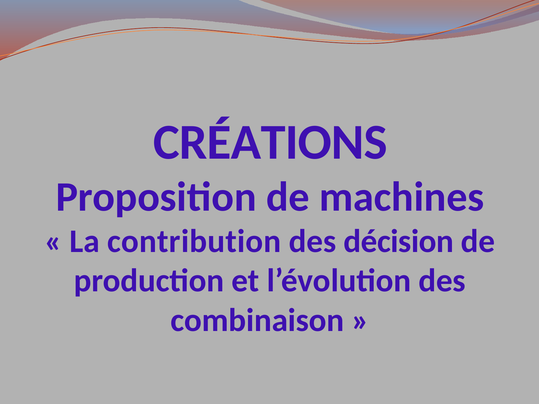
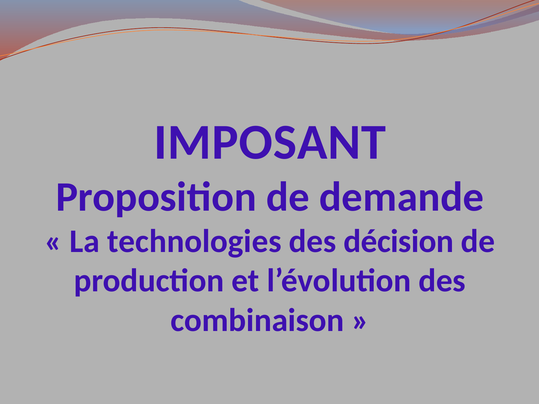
CRÉATIONS: CRÉATIONS -> IMPOSANT (270, 142)
machines: machines -> demande (402, 197)
contribution: contribution -> technologies (194, 241)
